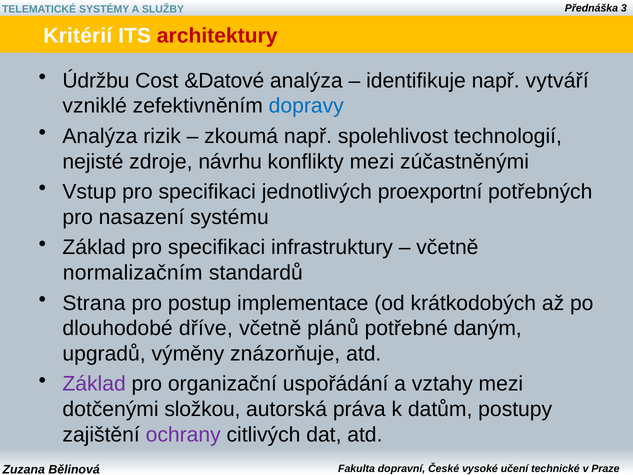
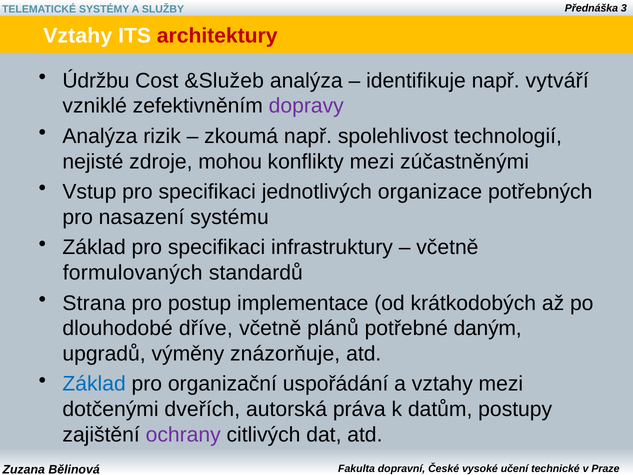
Kritérií: Kritérií -> Vztahy (78, 36)
&Datové: &Datové -> &Služeb (224, 81)
dopravy colour: blue -> purple (306, 106)
návrhu: návrhu -> mohou (230, 162)
proexportní: proexportní -> organizace (430, 192)
normalizačním: normalizačním -> formulovaných (133, 273)
Základ colour: purple -> blue (94, 384)
složkou: složkou -> dveřích (202, 409)
